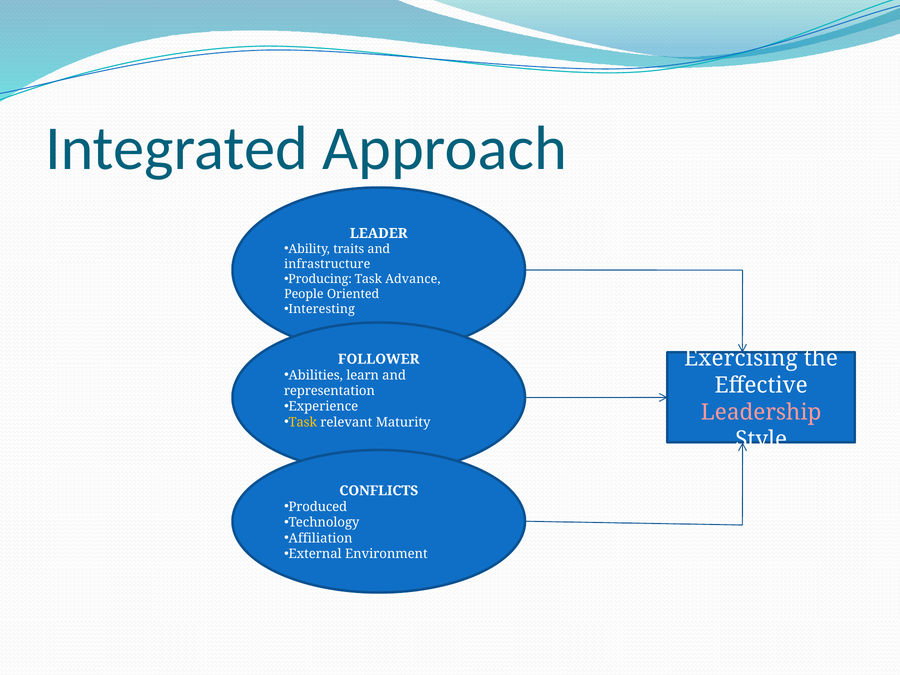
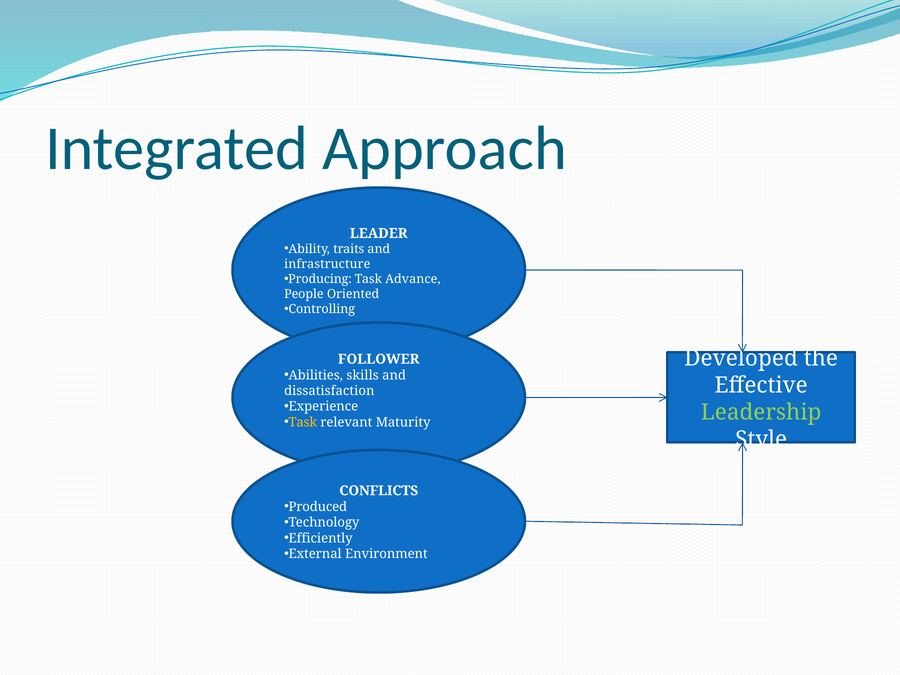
Interesting: Interesting -> Controlling (322, 309)
Exercising: Exercising -> Developed (741, 359)
learn: learn -> skills (363, 375)
representation: representation -> dissatisfaction (329, 391)
Leadership colour: pink -> light green (761, 413)
Affiliation: Affiliation -> Efficiently (321, 538)
